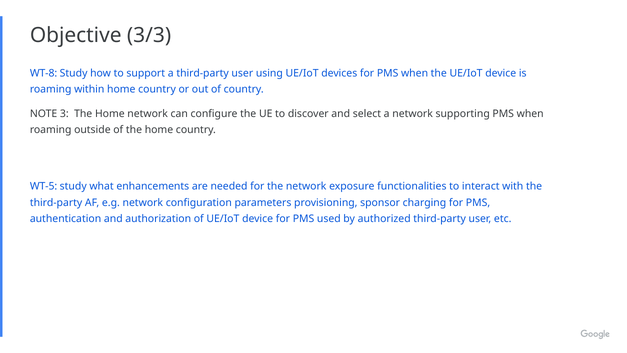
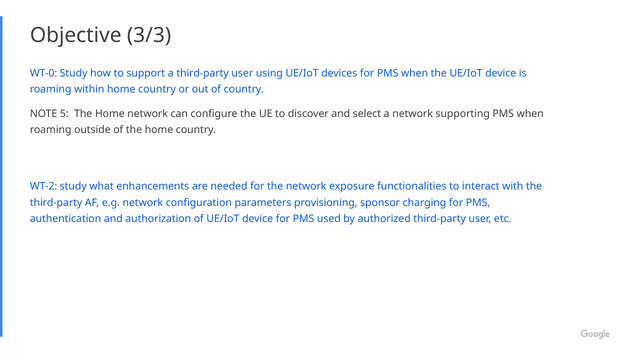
WT-8: WT-8 -> WT-0 (44, 73)
3: 3 -> 5 (64, 113)
WT-5: WT-5 -> WT-2 (44, 186)
